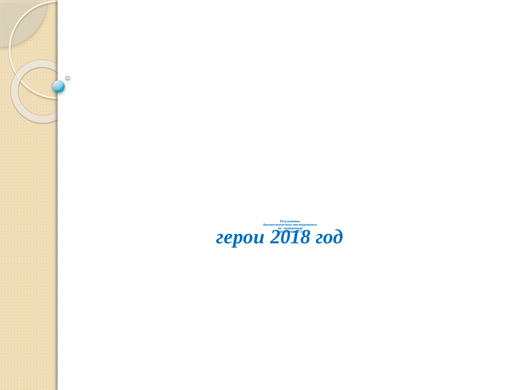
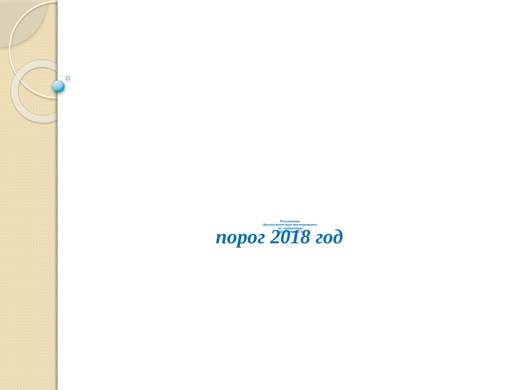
герои: герои -> порог (241, 237)
